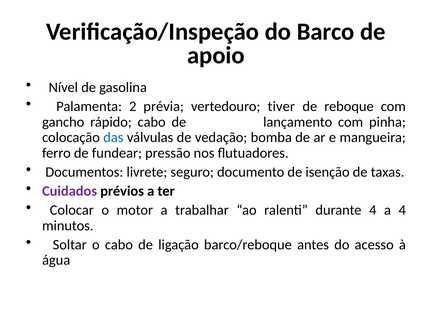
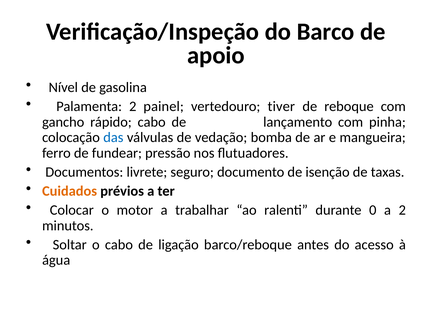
prévia: prévia -> painel (164, 106)
Cuidados colour: purple -> orange (70, 191)
durante 4: 4 -> 0 (373, 210)
a 4: 4 -> 2 (402, 210)
